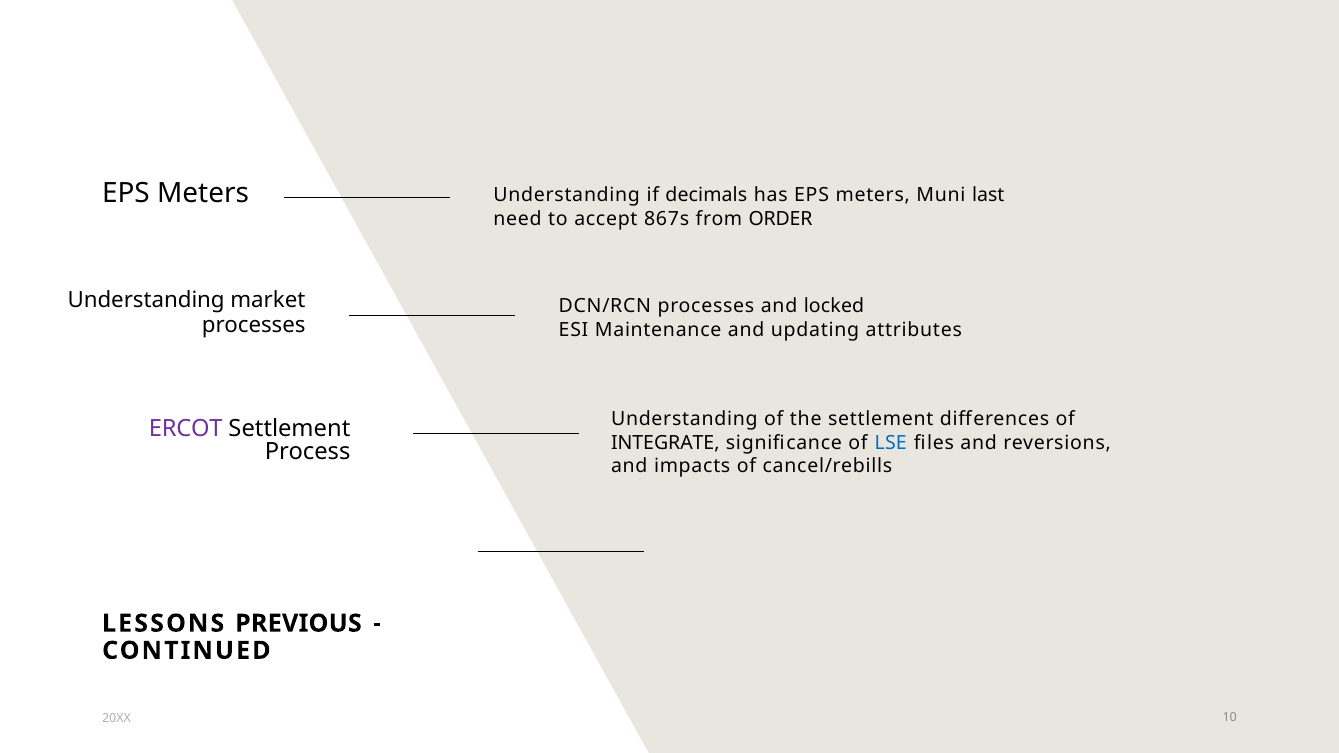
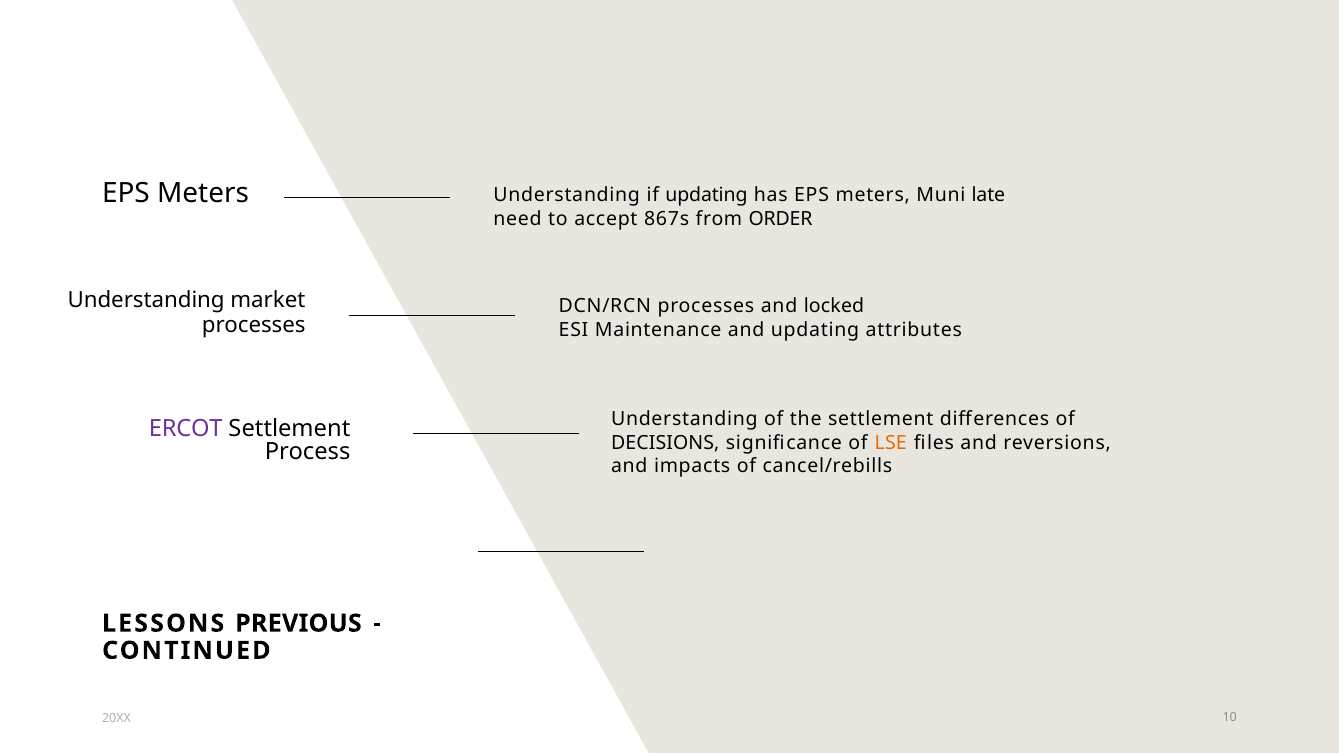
if decimals: decimals -> updating (706, 195)
last: last -> late (988, 195)
INTEGRATE: INTEGRATE -> DECISIONS (665, 443)
LSE colour: blue -> orange (891, 443)
